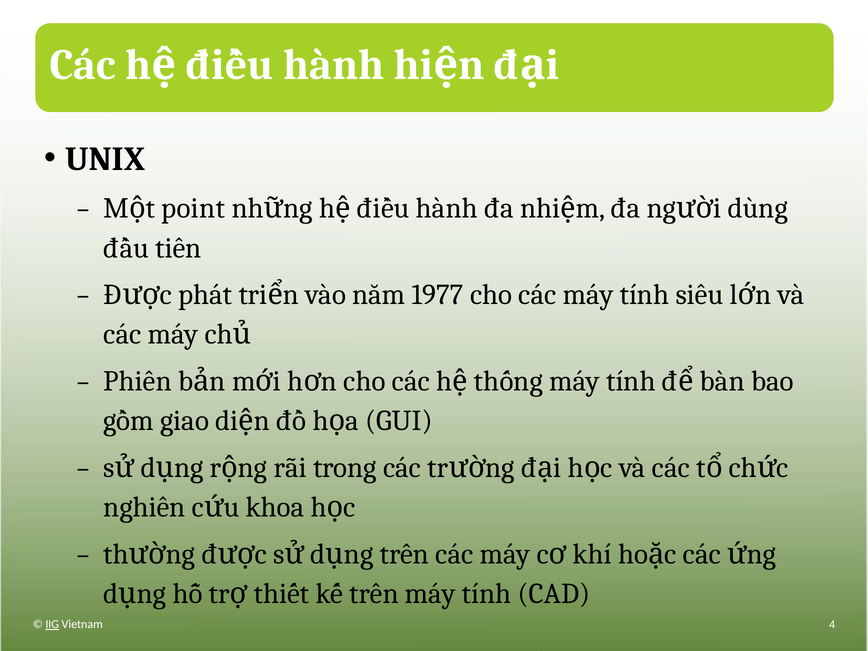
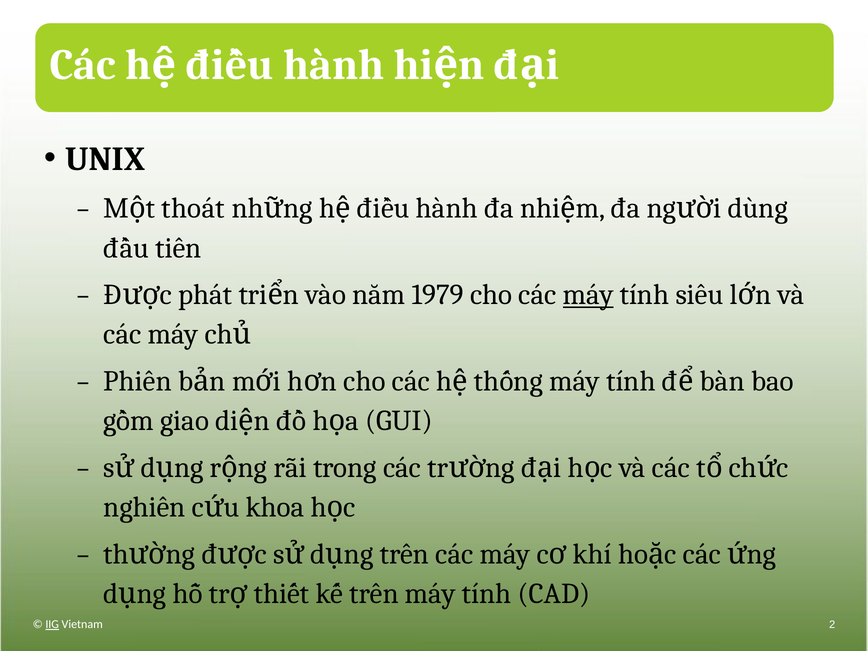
point: point -> thoát (193, 208)
1977: 1977 -> 1979 (438, 295)
máy underline: none -> present (588, 295)
4: 4 -> 2 (832, 624)
